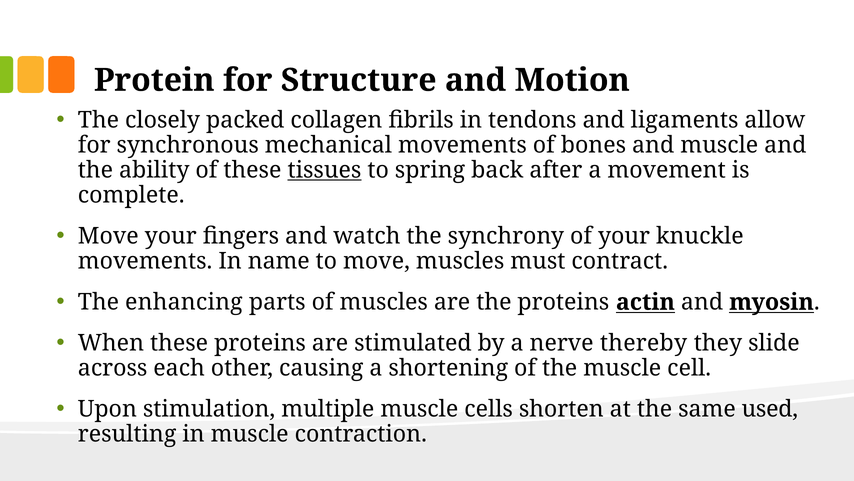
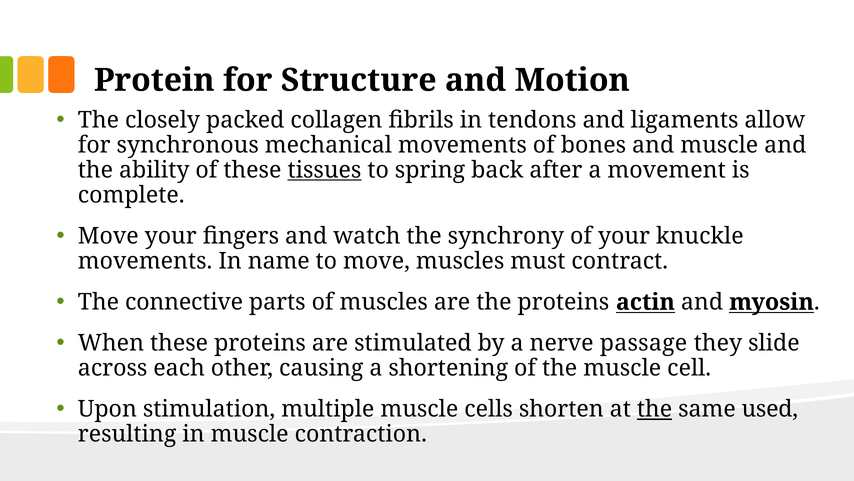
enhancing: enhancing -> connective (184, 302)
thereby: thereby -> passage (644, 343)
the underline: none -> present (655, 409)
